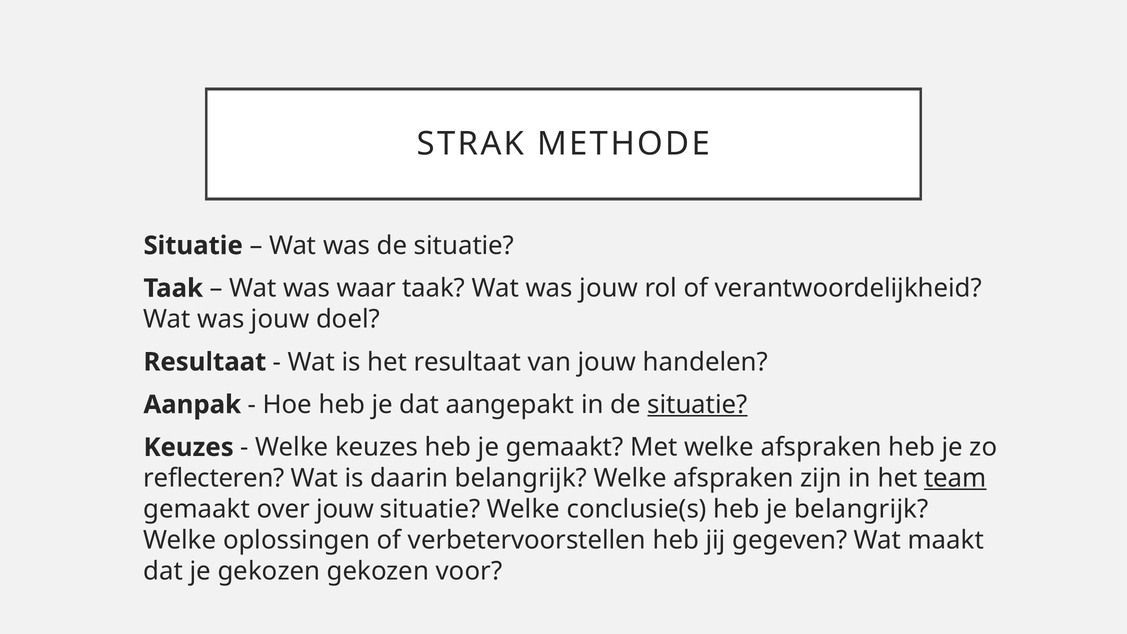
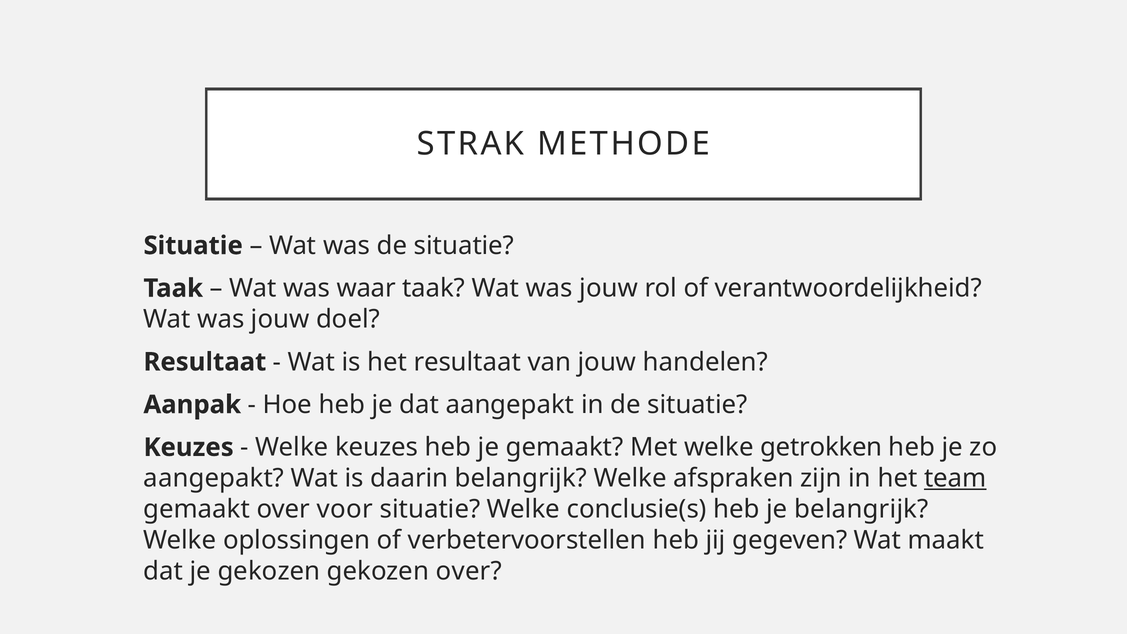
situatie underline: present -> none (697, 405)
Met welke afspraken: afspraken -> getrokken (821, 447)
reflecteren: reflecteren -> aangepakt (214, 478)
over jouw: jouw -> voor (345, 509)
gekozen voor: voor -> over (469, 571)
